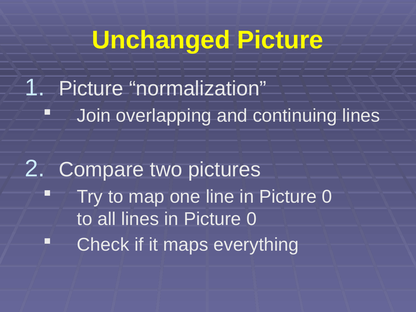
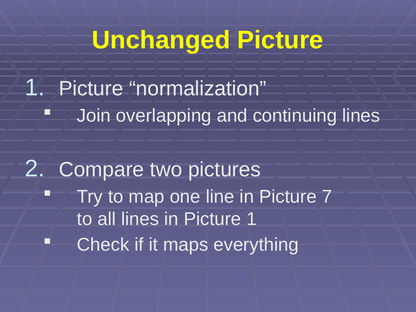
line in Picture 0: 0 -> 7 (327, 197)
lines in Picture 0: 0 -> 1 (252, 219)
